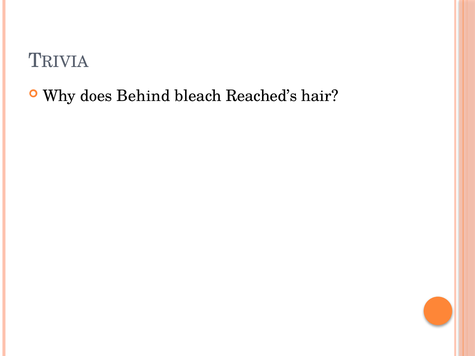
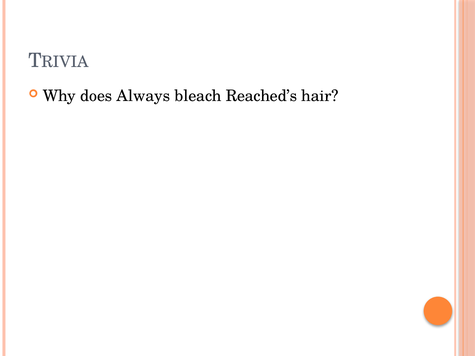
Behind: Behind -> Always (143, 96)
